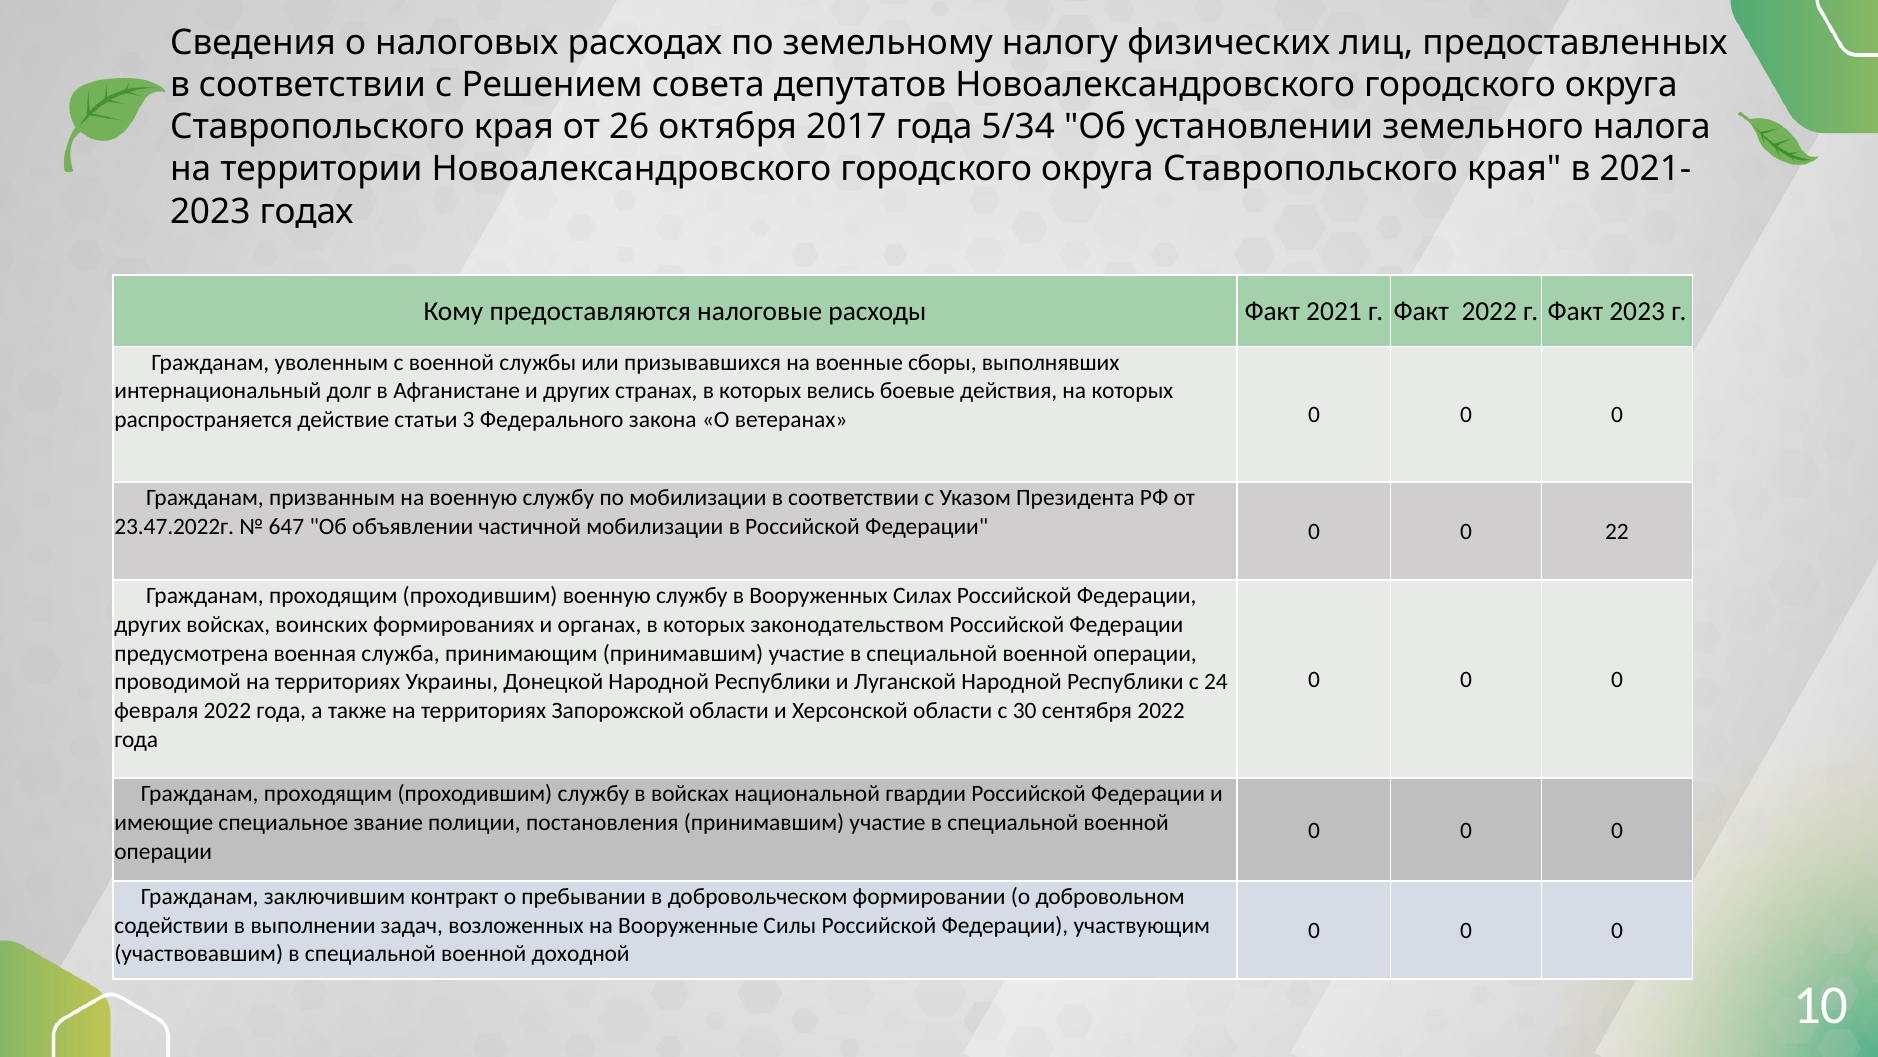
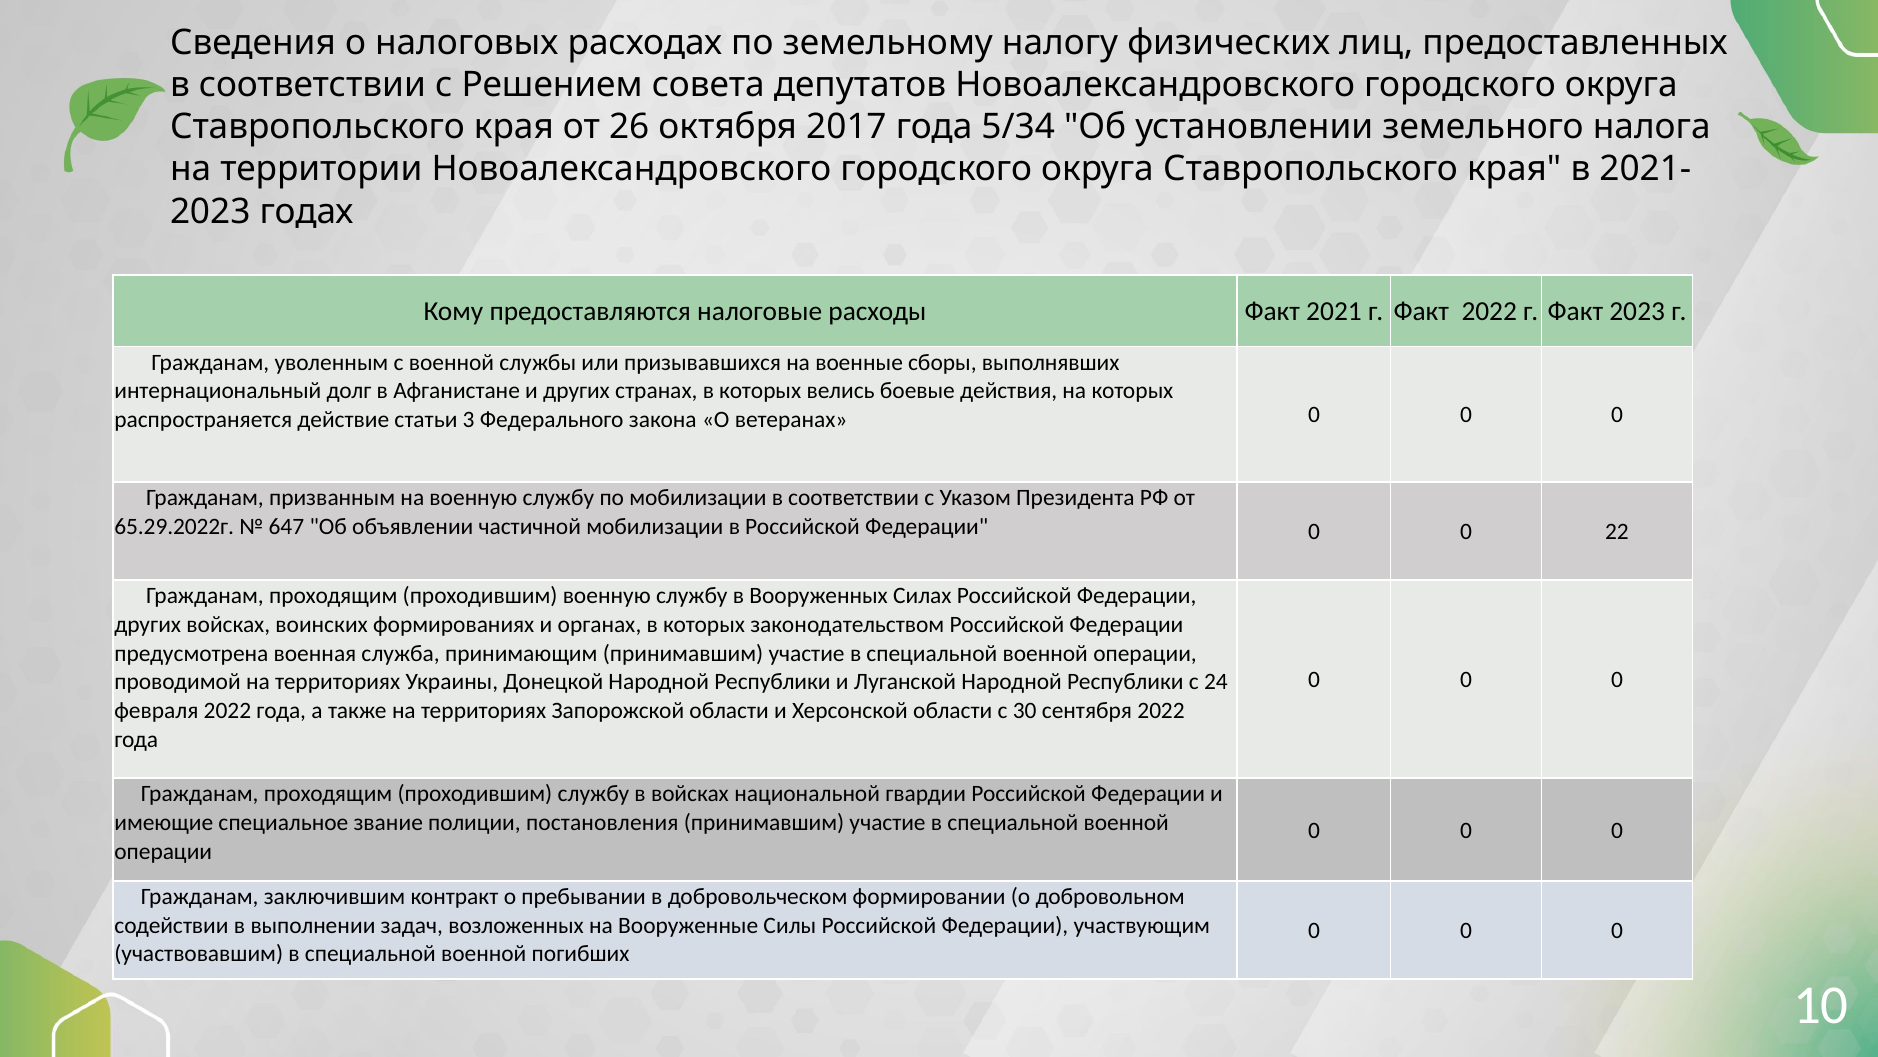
23.47.2022г: 23.47.2022г -> 65.29.2022г (174, 526)
доходной: доходной -> погибших (581, 954)
